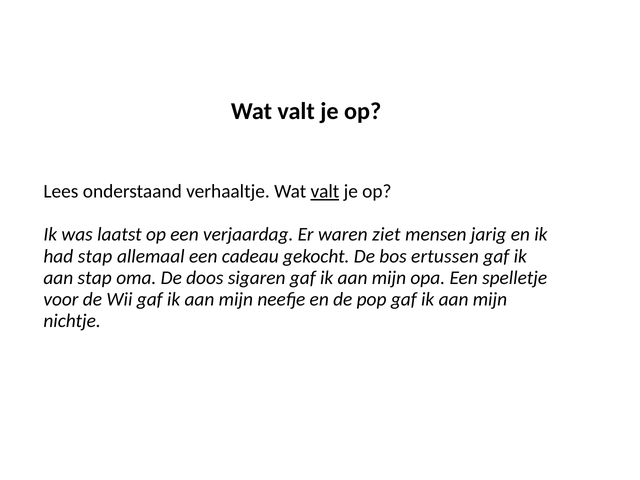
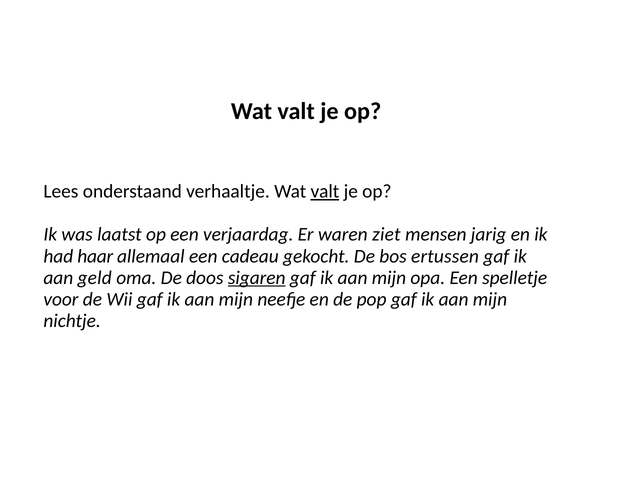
had stap: stap -> haar (95, 256)
aan stap: stap -> geld (95, 278)
sigaren underline: none -> present (257, 278)
